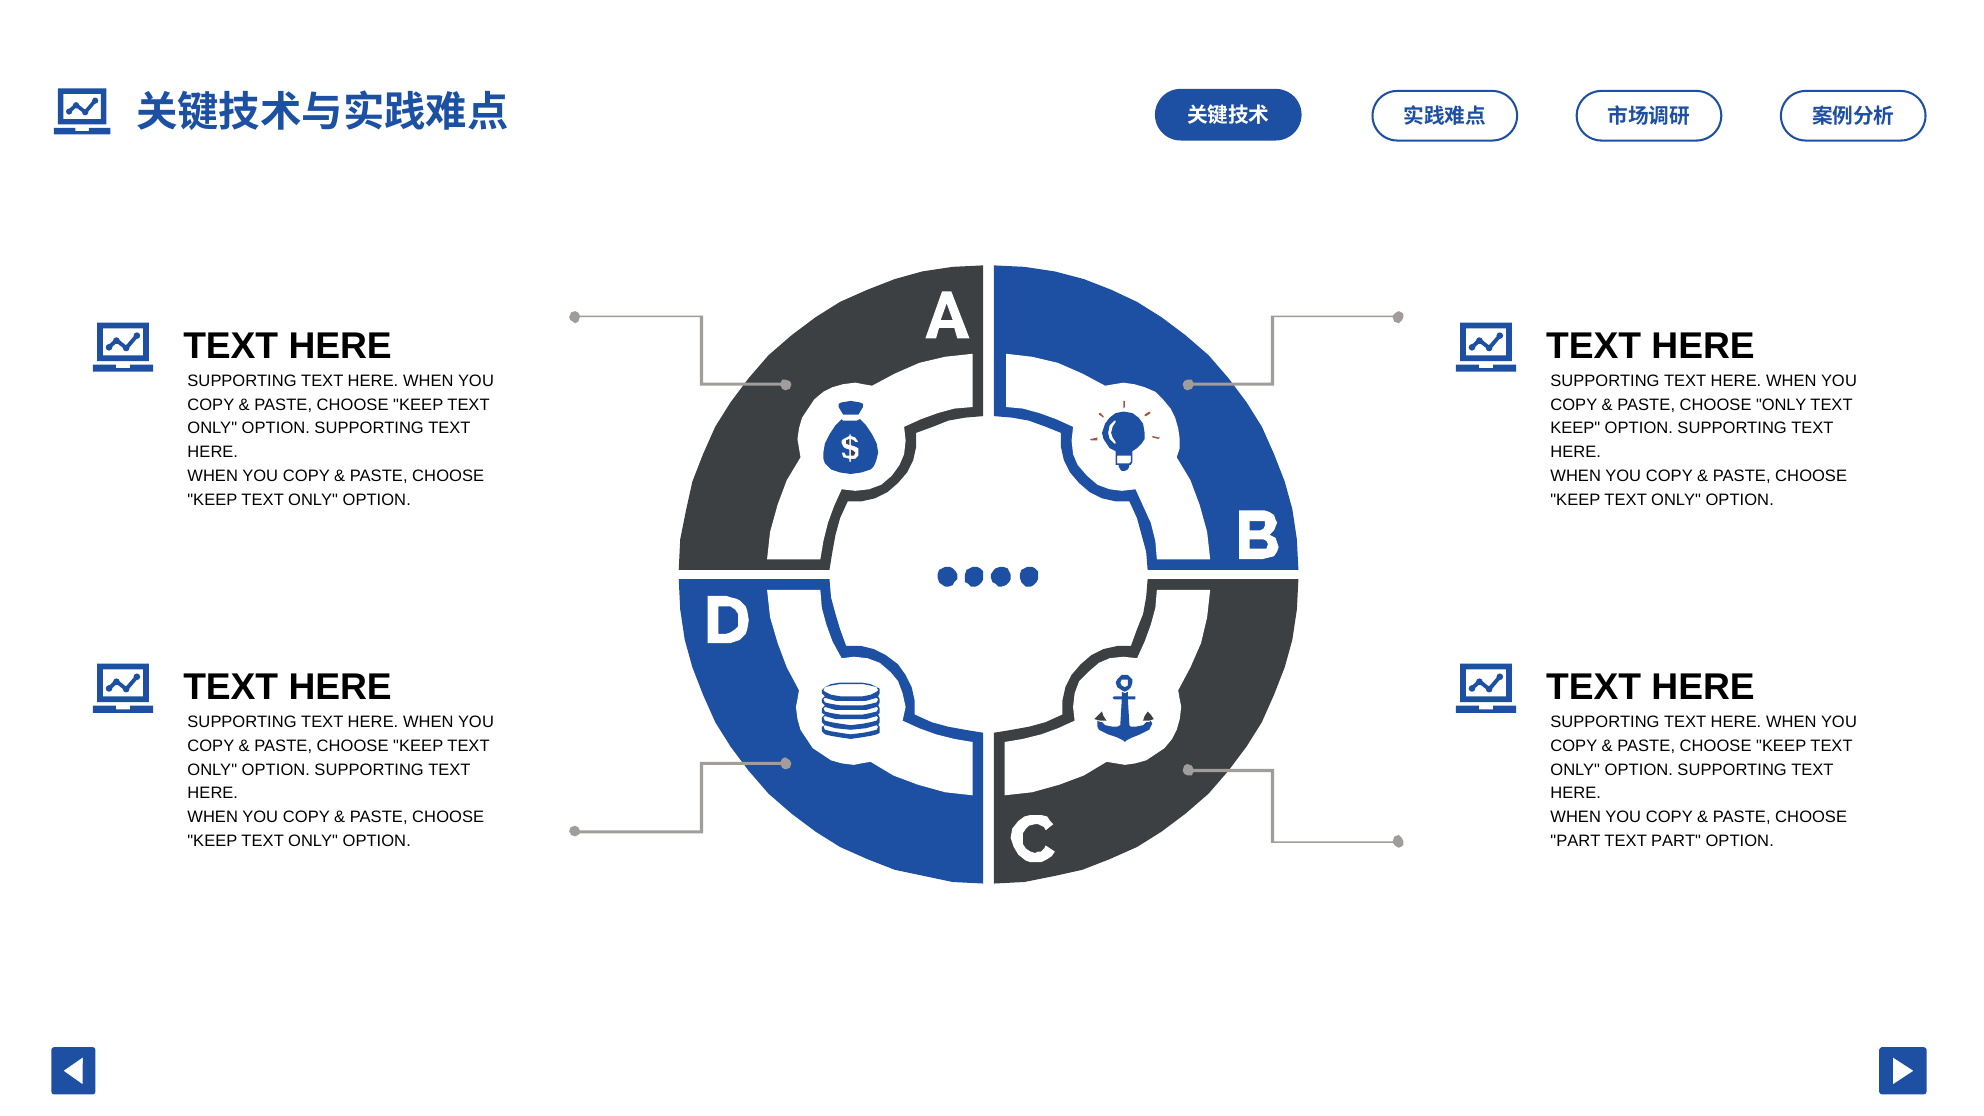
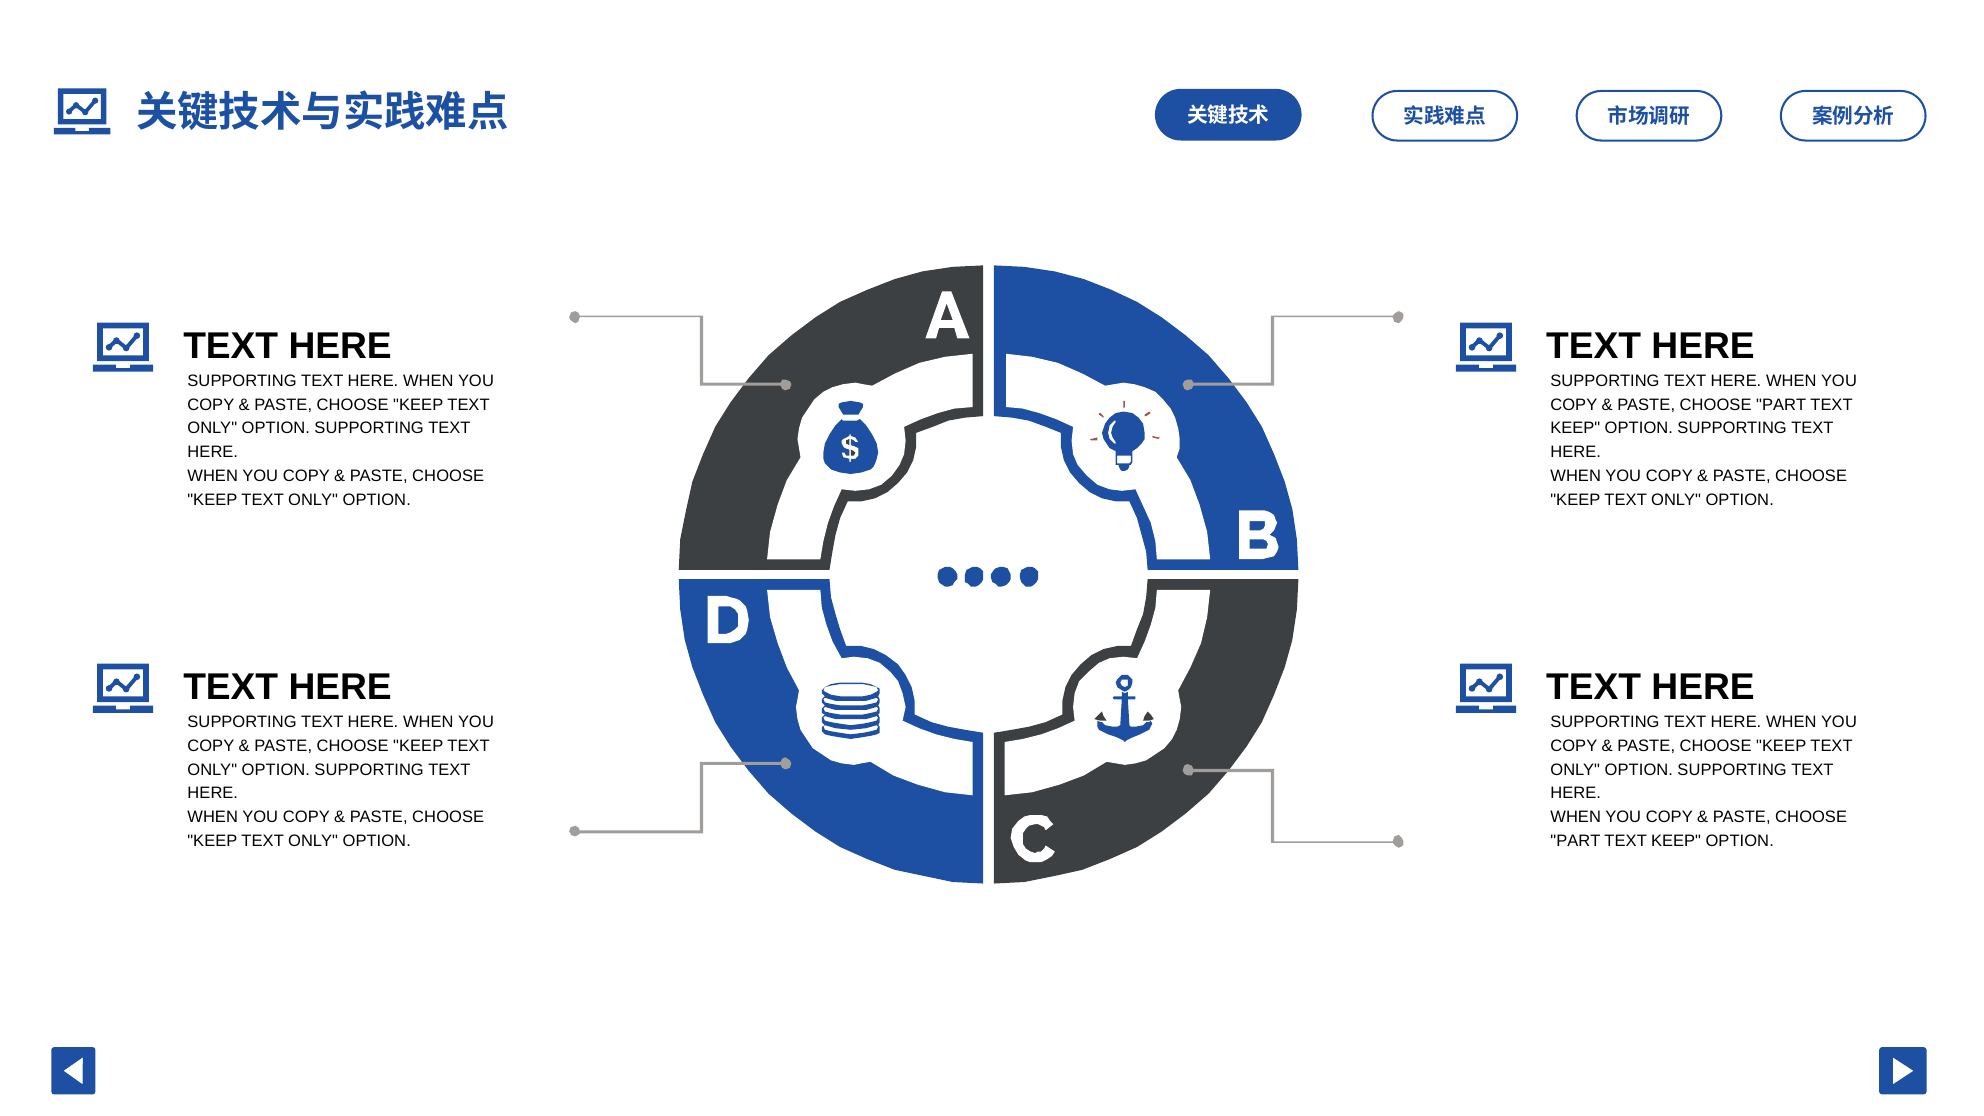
ONLY: ONLY -> PART (1781, 405)
PART: PART -> KEEP (1676, 841)
